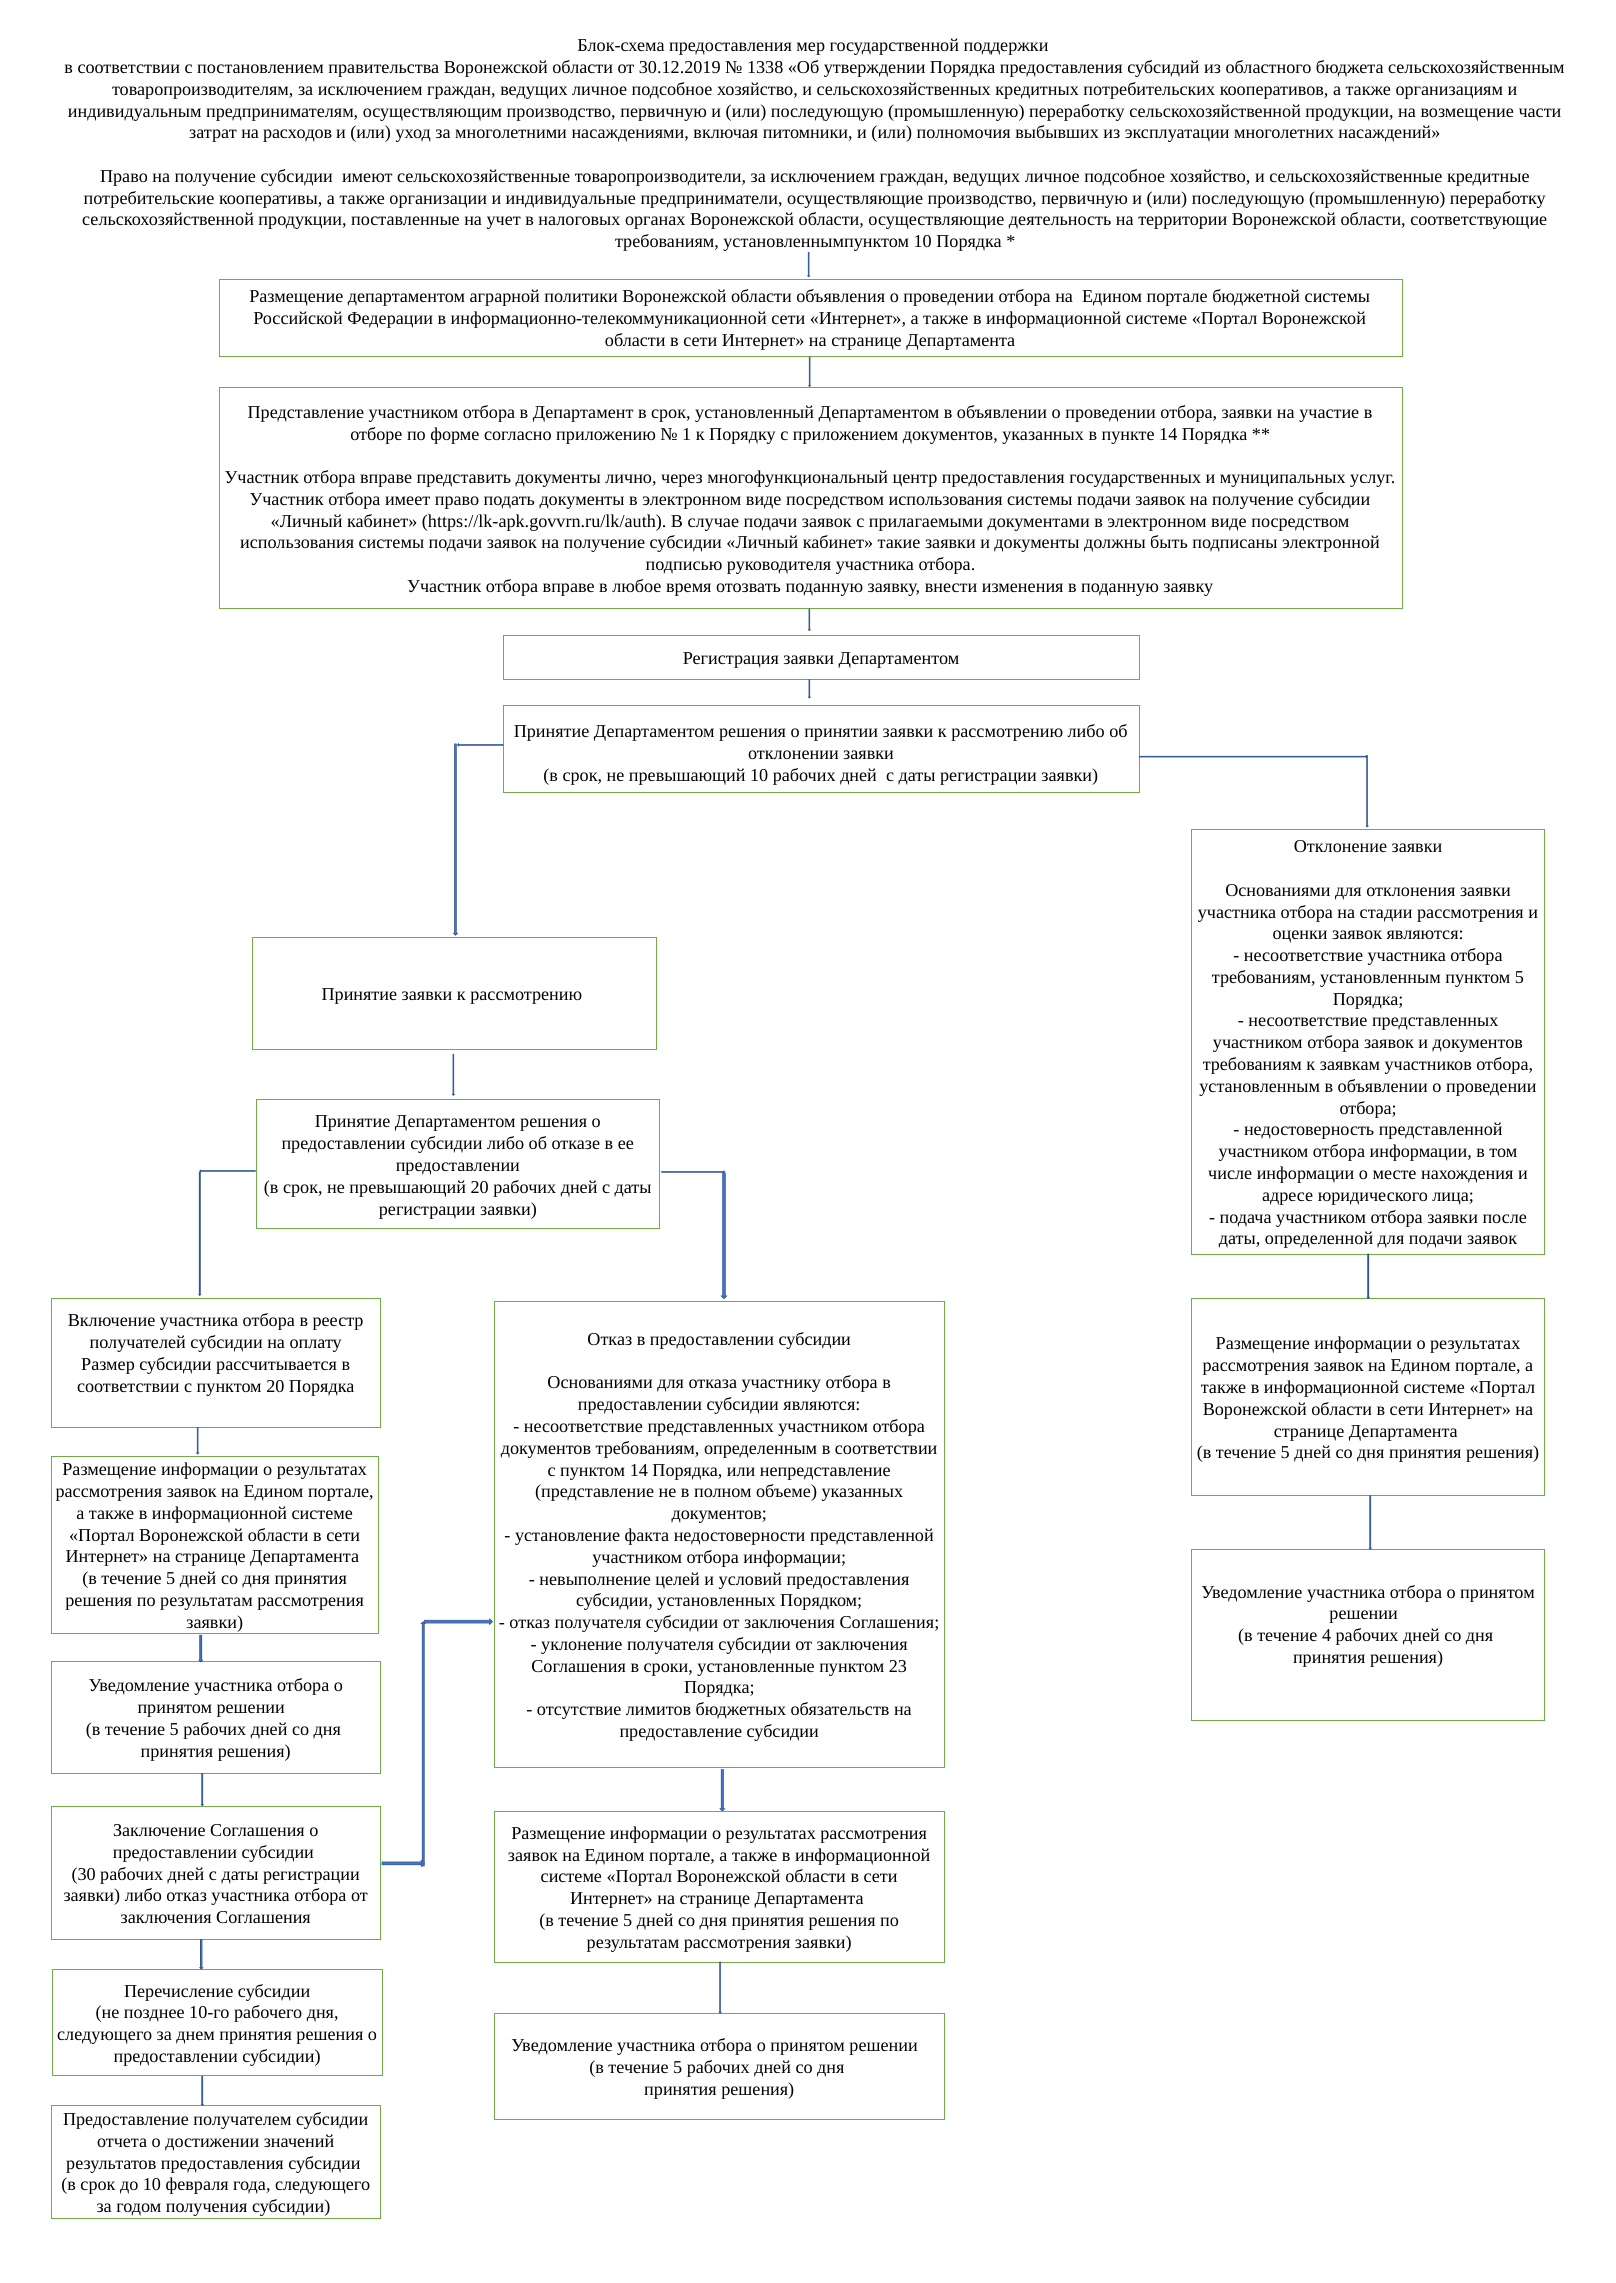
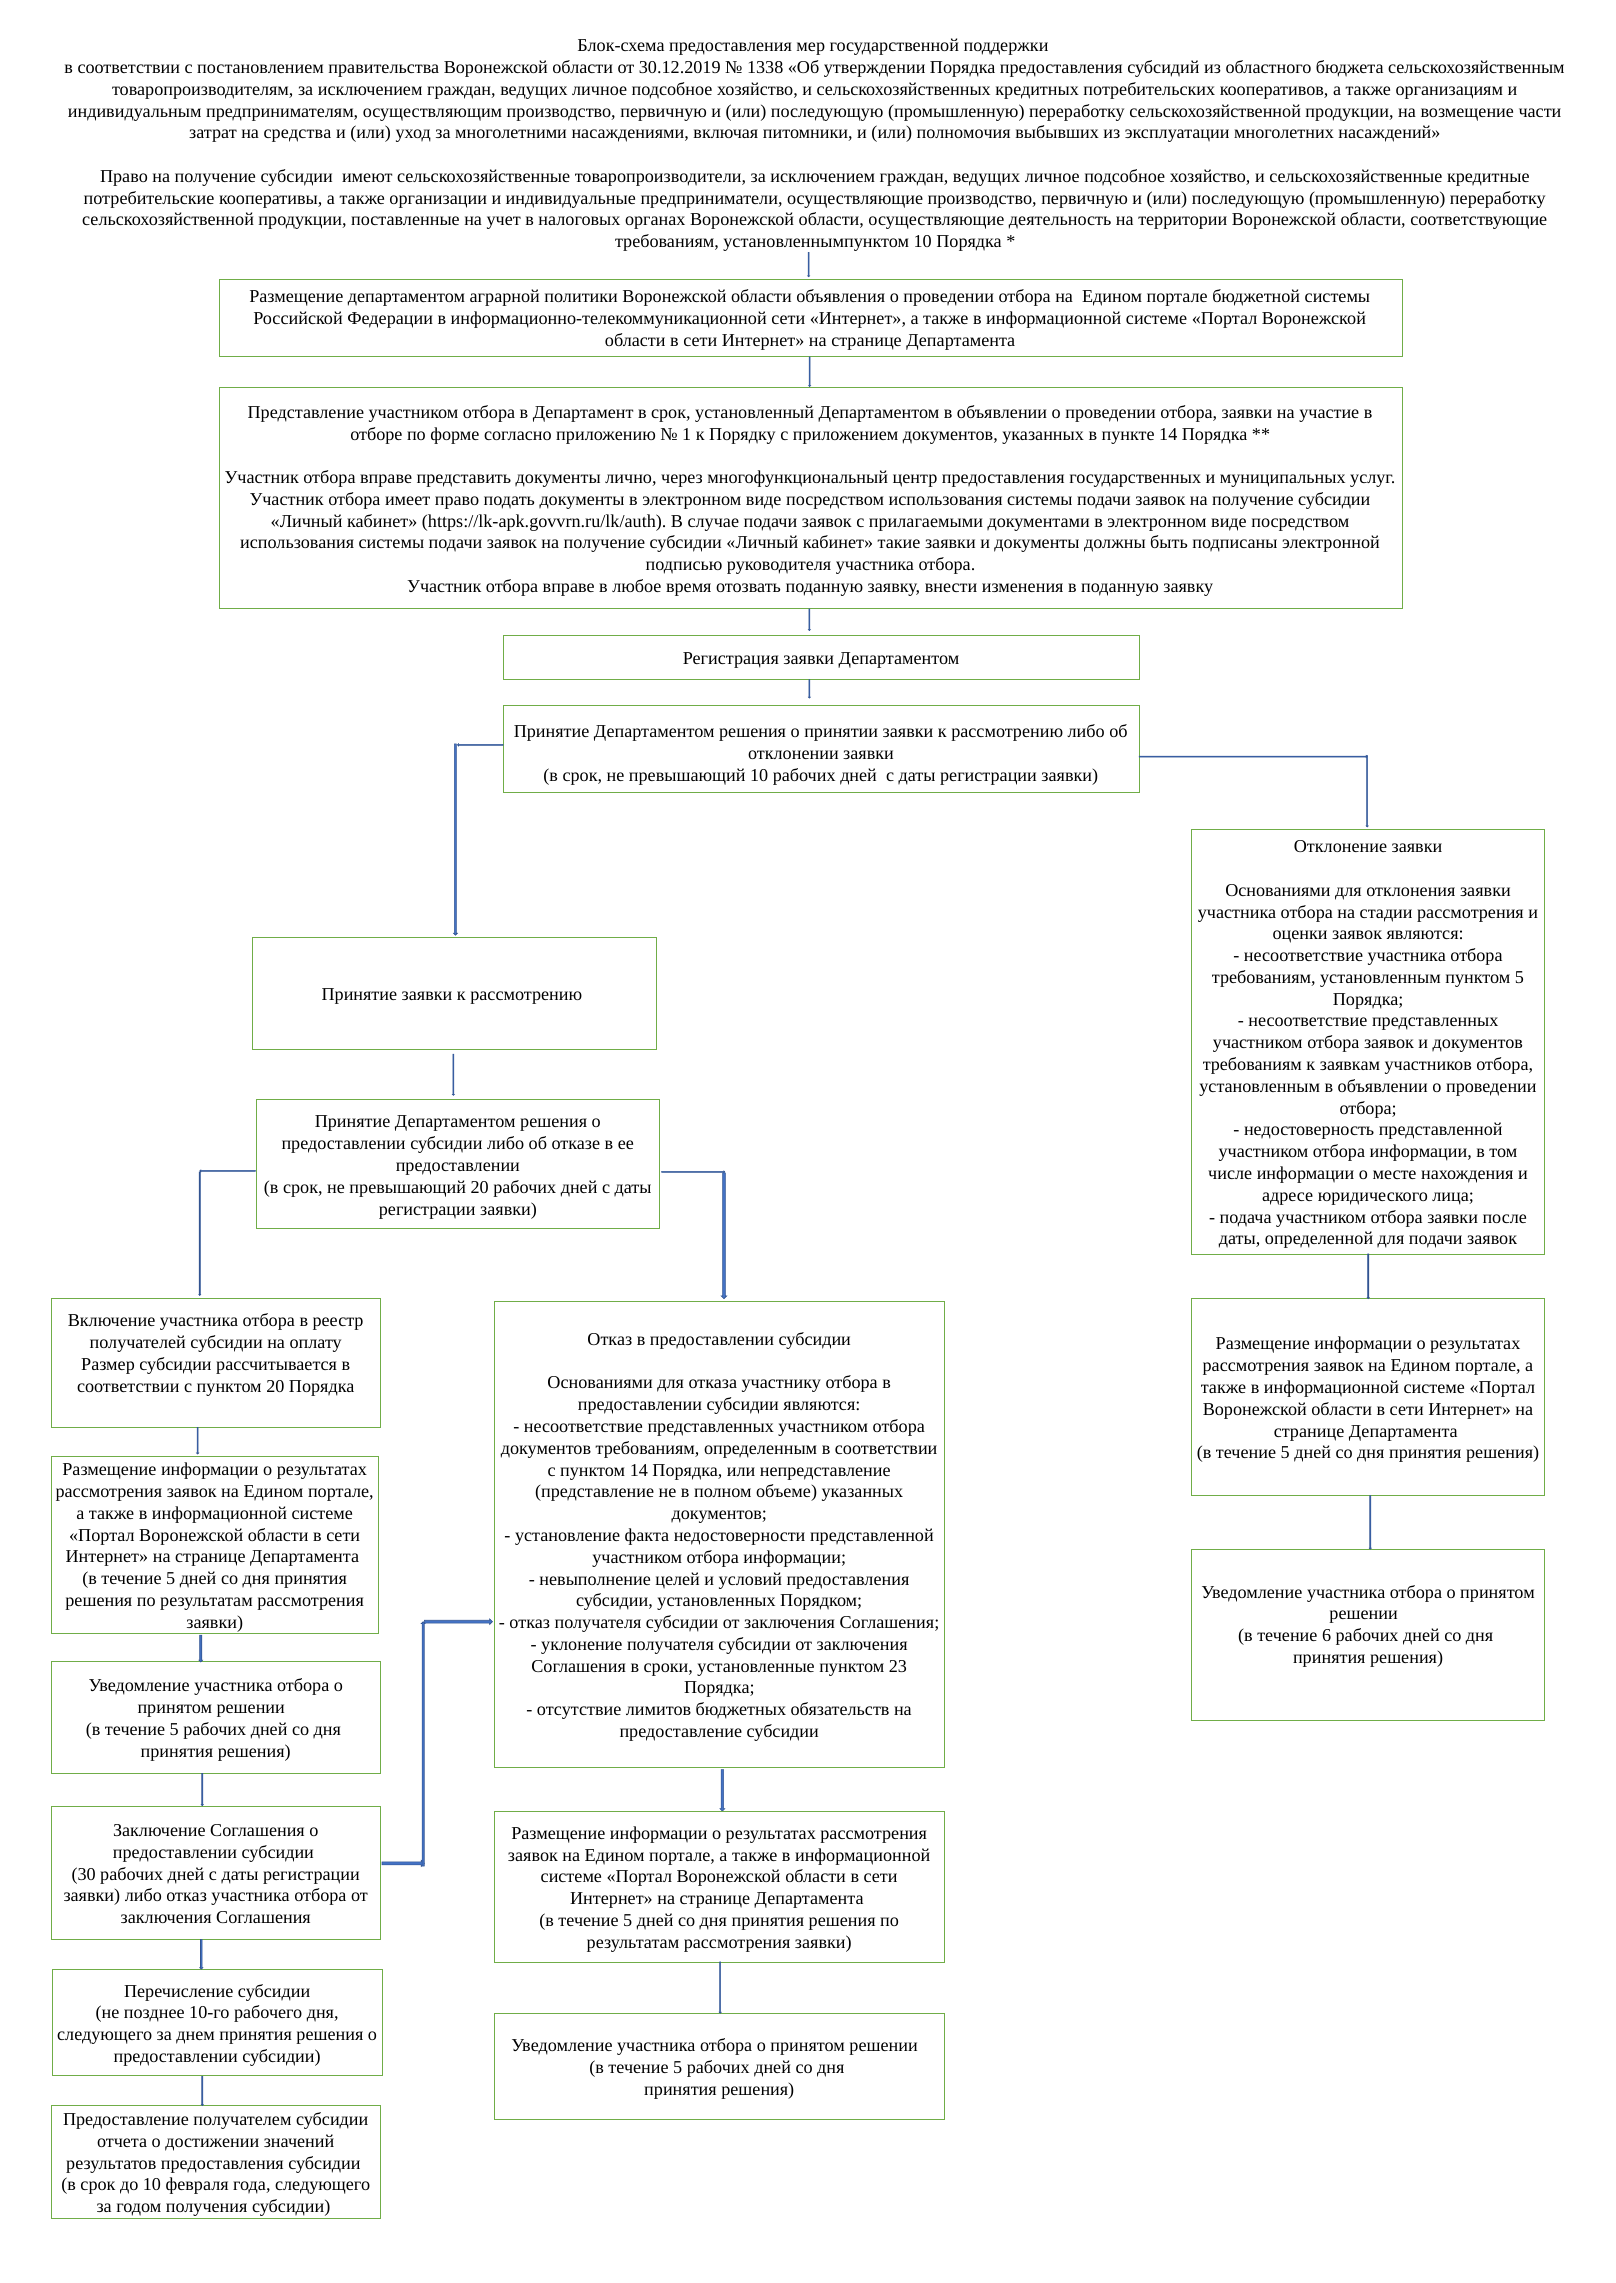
расходов: расходов -> средства (298, 133)
4: 4 -> 6 (1327, 1636)
